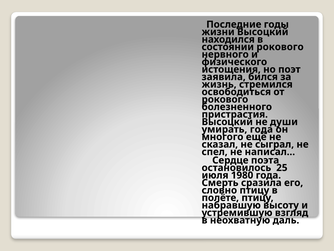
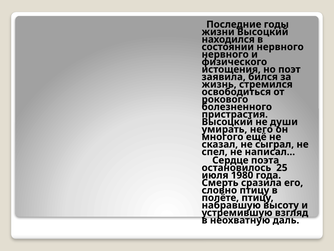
состоянии рокового: рокового -> нервного (280, 47)
умирать года: года -> него (261, 129)
